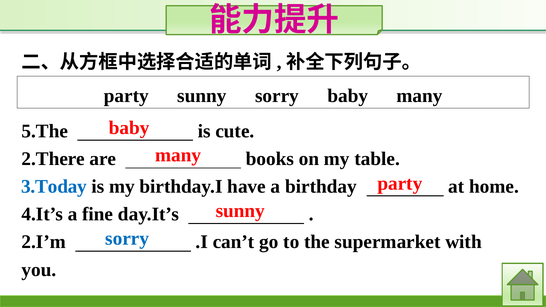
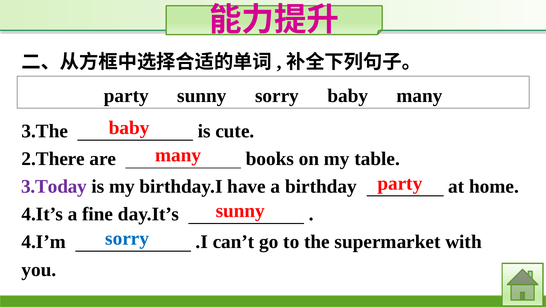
5.The: 5.The -> 3.The (45, 131)
3.Today colour: blue -> purple (54, 187)
2.I’m: 2.I’m -> 4.I’m (44, 242)
